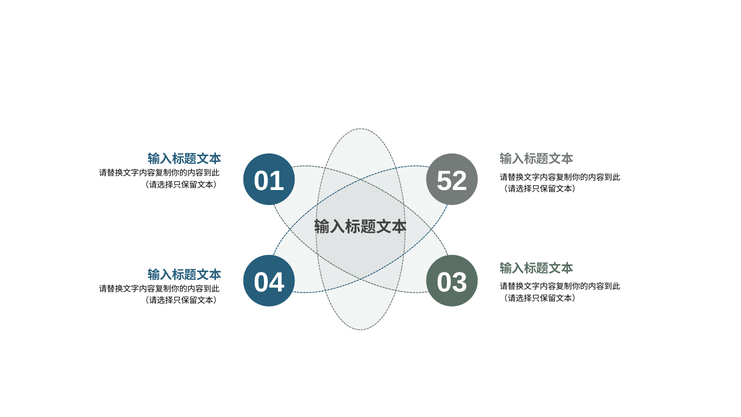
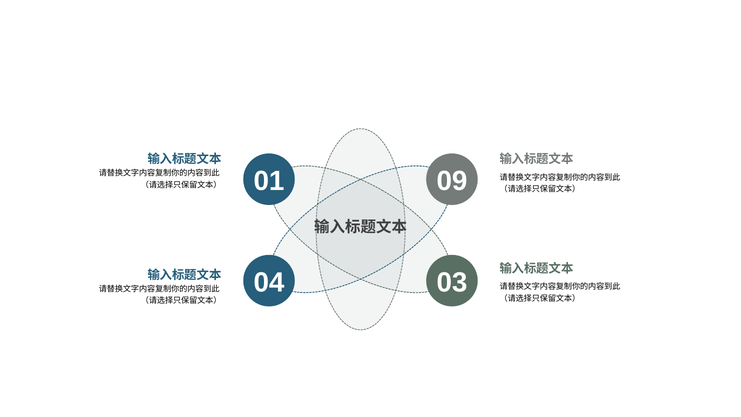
52: 52 -> 09 (452, 181)
